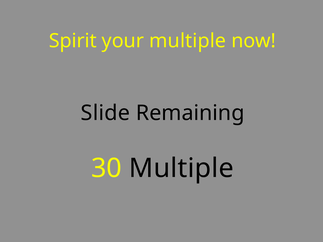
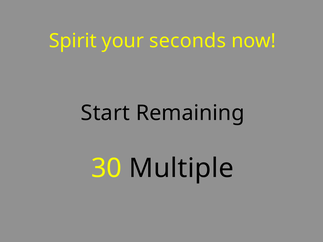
your multiple: multiple -> seconds (188, 41)
Slide: Slide -> Start (105, 113)
